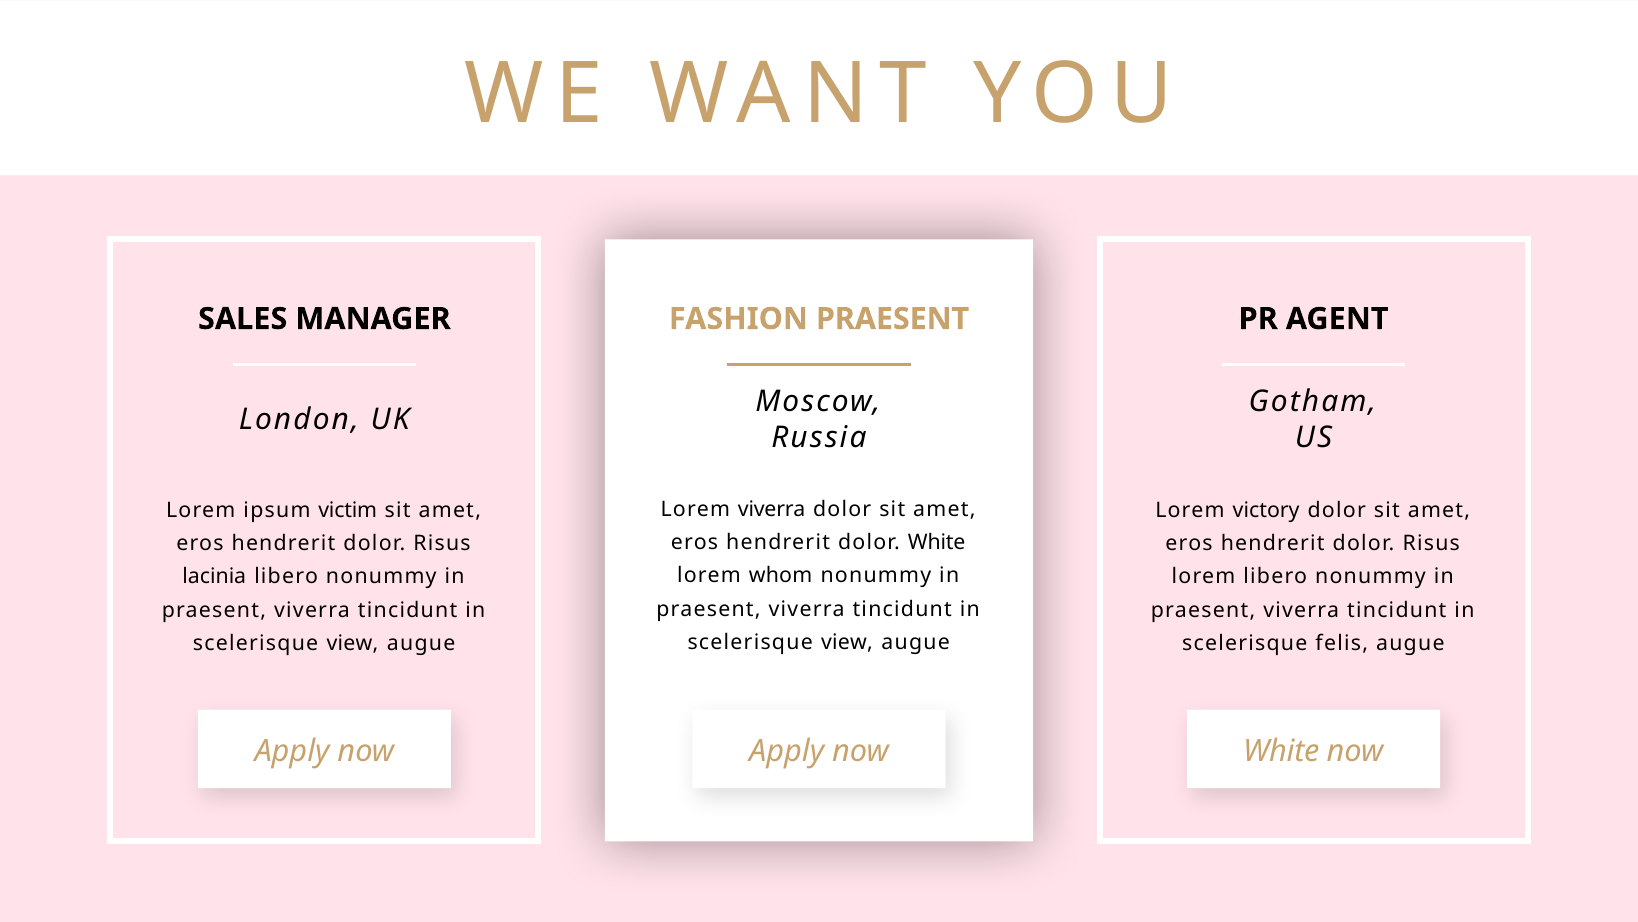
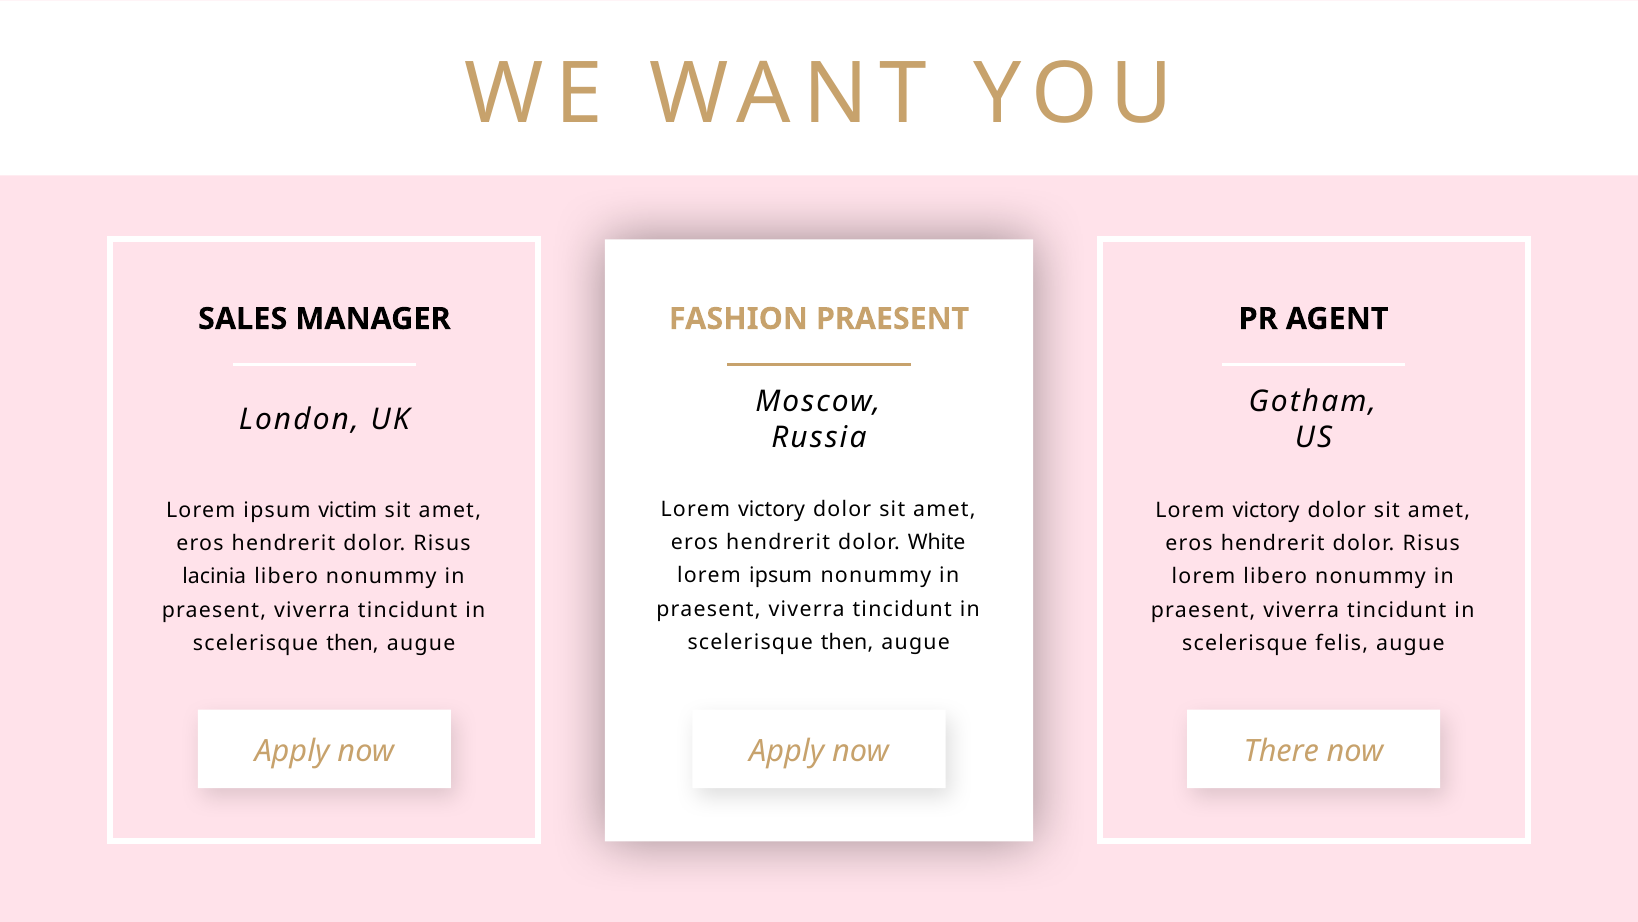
viverra: viverra -> victory (772, 509)
whom: whom -> ipsum (781, 576)
view: view -> then (847, 642)
view: view -> then (352, 643)
White: White -> There (1281, 750)
